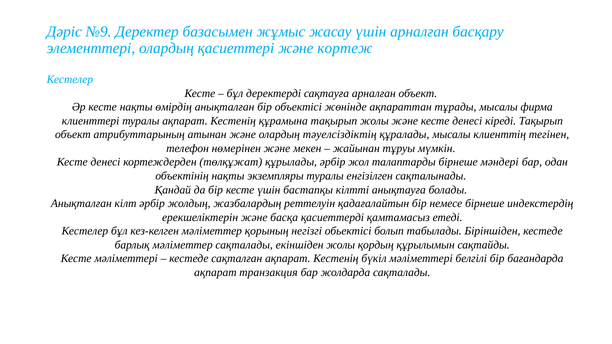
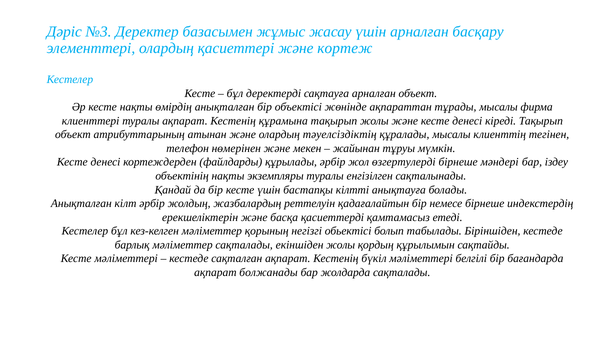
№9: №9 -> №3 (99, 32)
төлқұжат: төлқұжат -> файлдарды (231, 162)
талаптарды: талаптарды -> өзгертулерді (404, 162)
одан: одан -> іздеу (556, 162)
транзакция: транзакция -> болжанады (268, 272)
